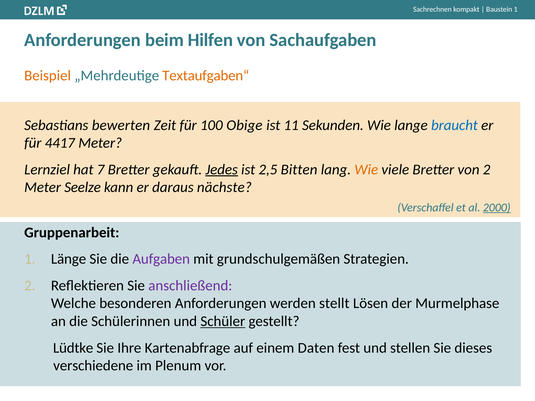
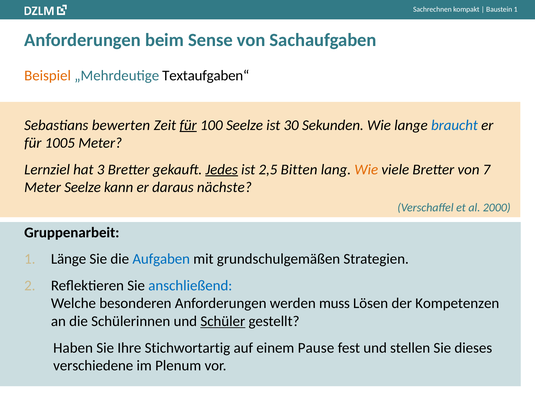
Hilfen: Hilfen -> Sense (210, 40)
Textaufgaben“ colour: orange -> black (206, 76)
für underline: none -> present (188, 125)
100 Obige: Obige -> Seelze (245, 125)
11: 11 -> 30 (291, 125)
4417: 4417 -> 1005 (60, 143)
7: 7 -> 3 (101, 170)
von 2: 2 -> 7 (487, 170)
2000 underline: present -> none (497, 208)
Aufgaben colour: purple -> blue (161, 259)
anschließend colour: purple -> blue (190, 286)
stellt: stellt -> muss (334, 304)
Murmelphase: Murmelphase -> Kompetenzen (457, 304)
Lüdtke: Lüdtke -> Haben (73, 348)
Kartenabfrage: Kartenabfrage -> Stichwortartig (187, 348)
Daten: Daten -> Pause (316, 348)
